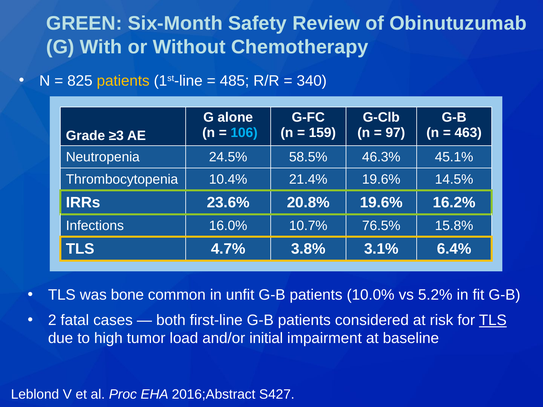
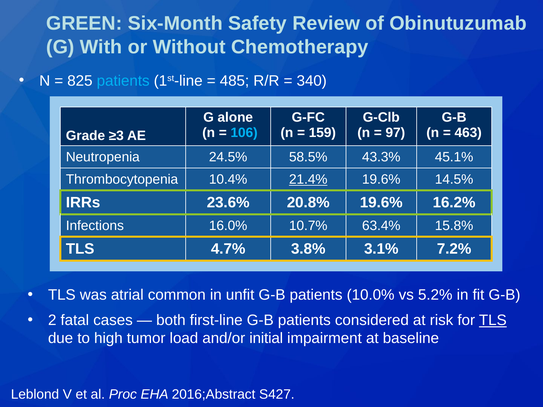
patients colour: yellow -> light blue (123, 81)
46.3%: 46.3% -> 43.3% (381, 157)
21.4% underline: none -> present (308, 180)
76.5%: 76.5% -> 63.4% (381, 226)
6.4%: 6.4% -> 7.2% (454, 249)
bone: bone -> atrial (127, 295)
